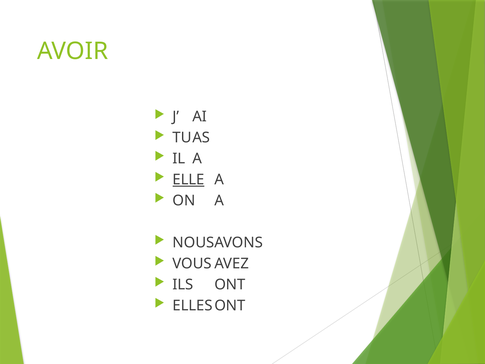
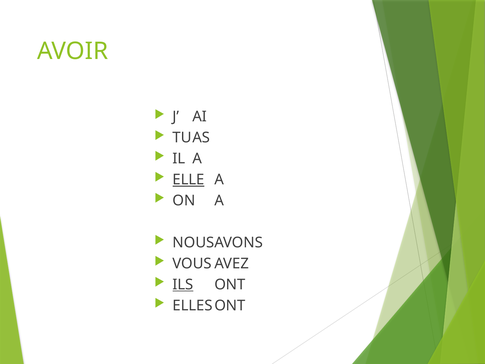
ILS underline: none -> present (183, 284)
